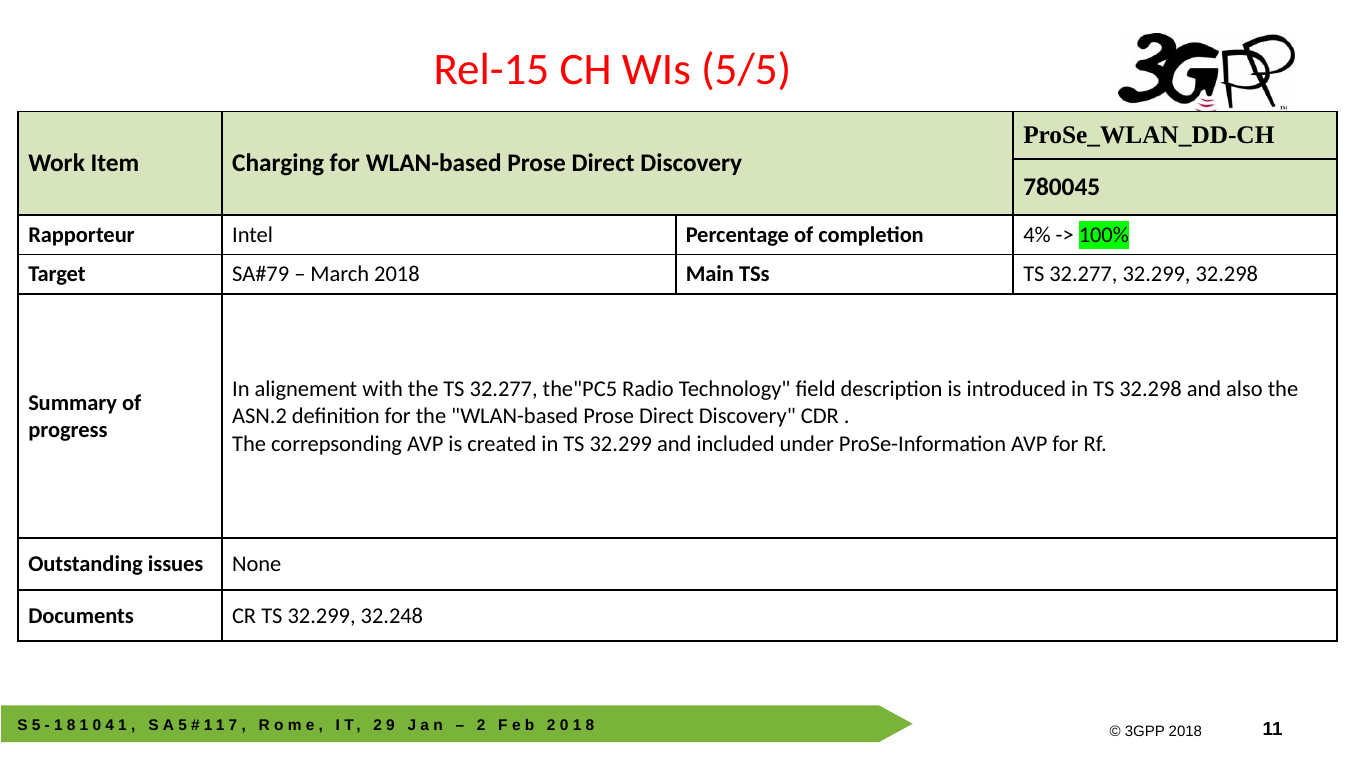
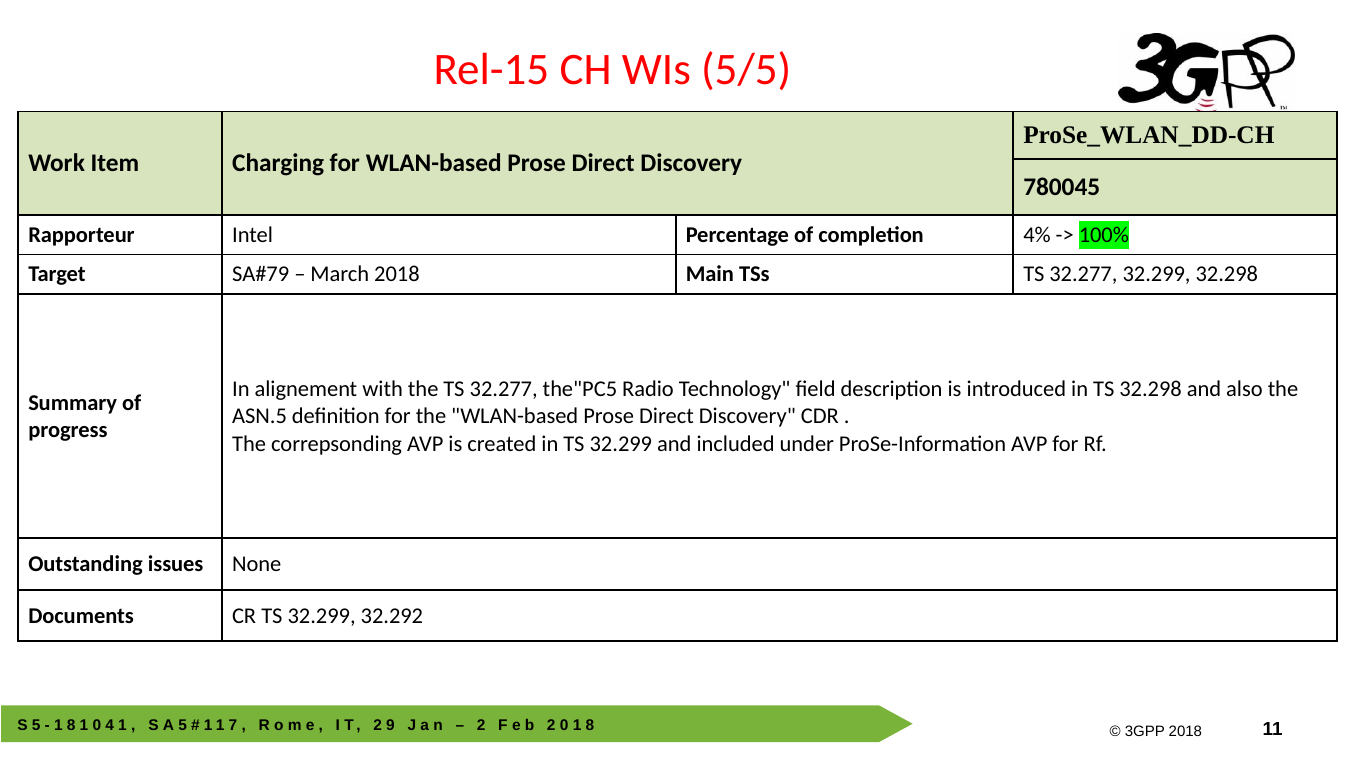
ASN.2: ASN.2 -> ASN.5 (260, 416)
32.248: 32.248 -> 32.292 (392, 616)
